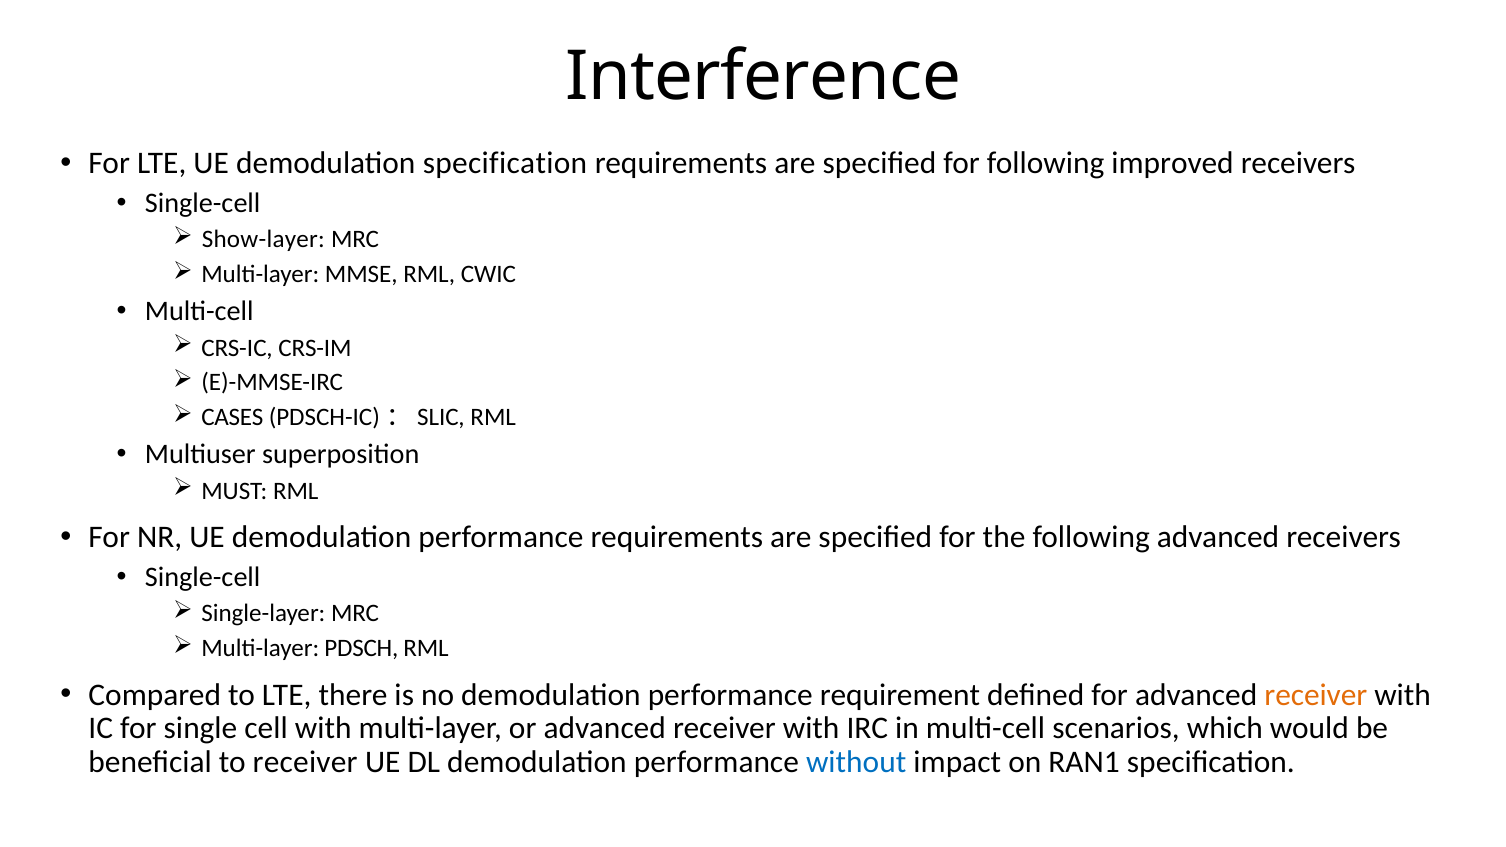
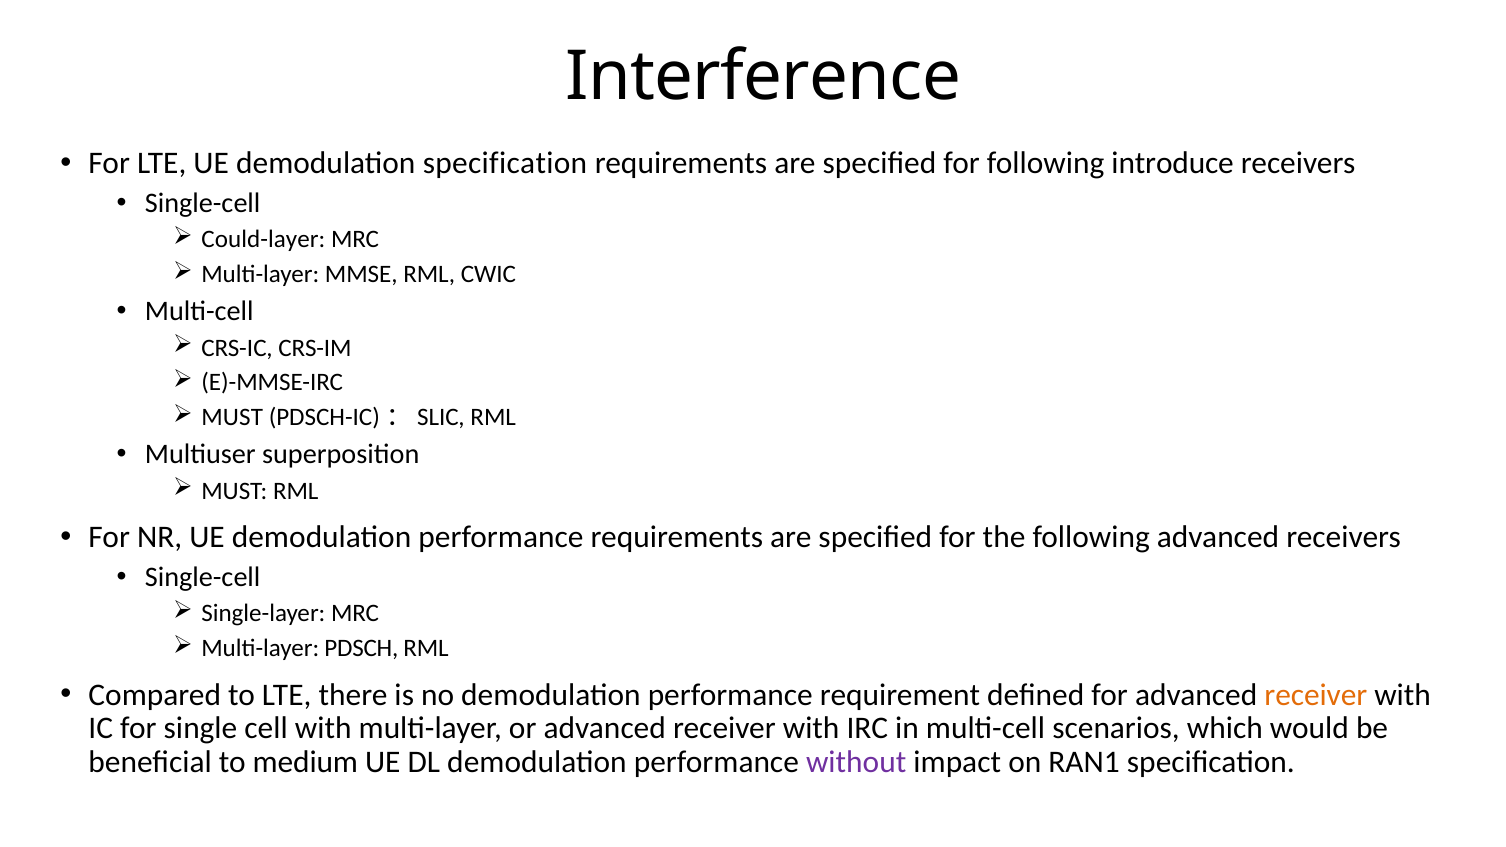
improved: improved -> introduce (1173, 163)
Show-layer: Show-layer -> Could-layer (263, 240)
CASES: CASES -> MUST (232, 418)
to receiver: receiver -> medium (305, 763)
without colour: blue -> purple (856, 763)
